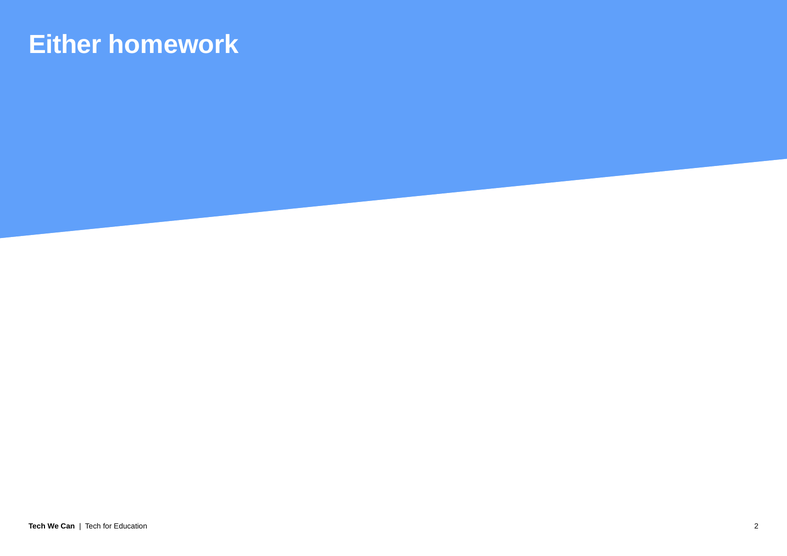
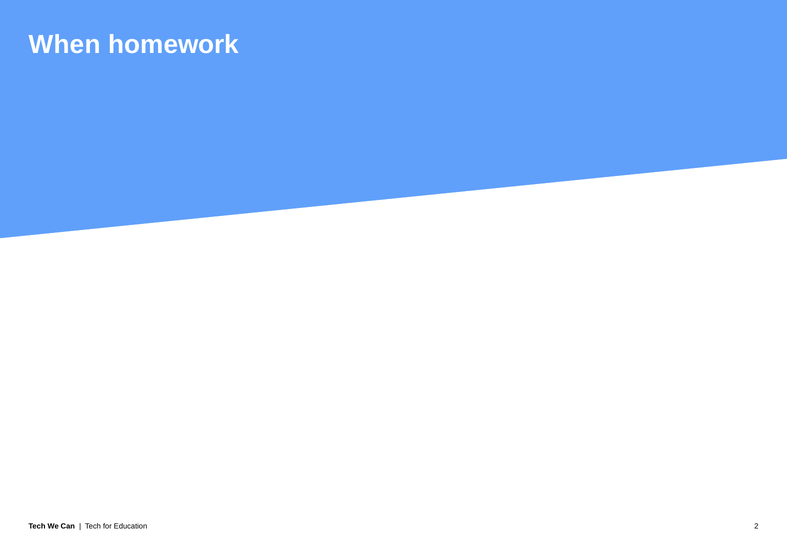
Either: Either -> When (65, 44)
